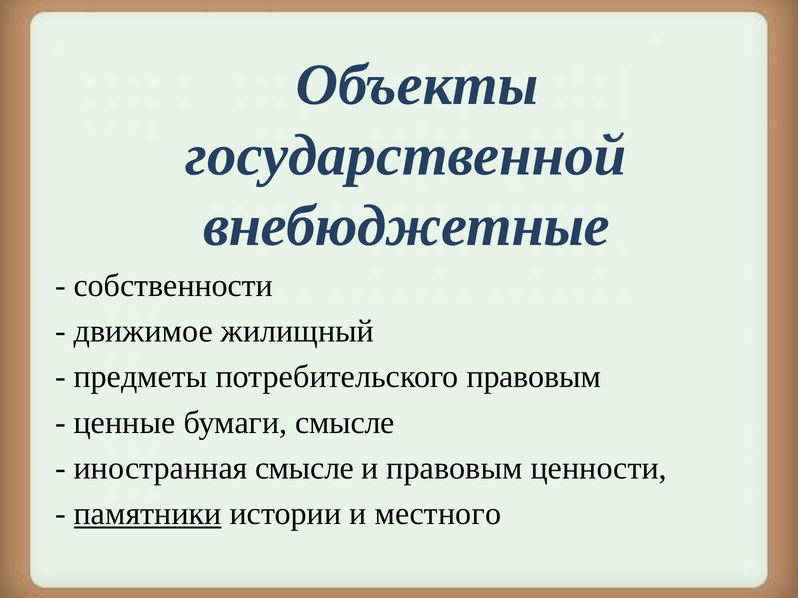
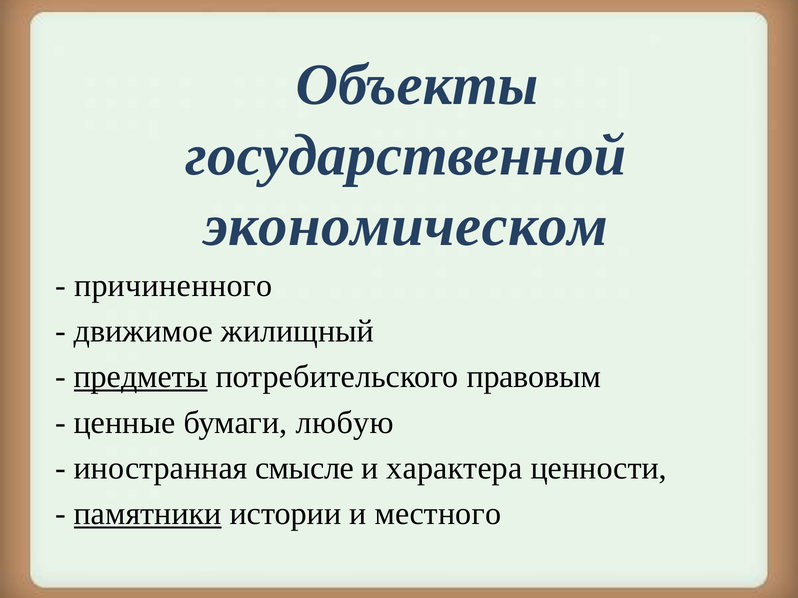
внебюджетные: внебюджетные -> экономическом (406, 226)
собственности: собственности -> причиненного (173, 286)
предметы underline: none -> present (141, 377)
бумаги смысле: смысле -> любую (345, 423)
и правовым: правовым -> характера (454, 468)
